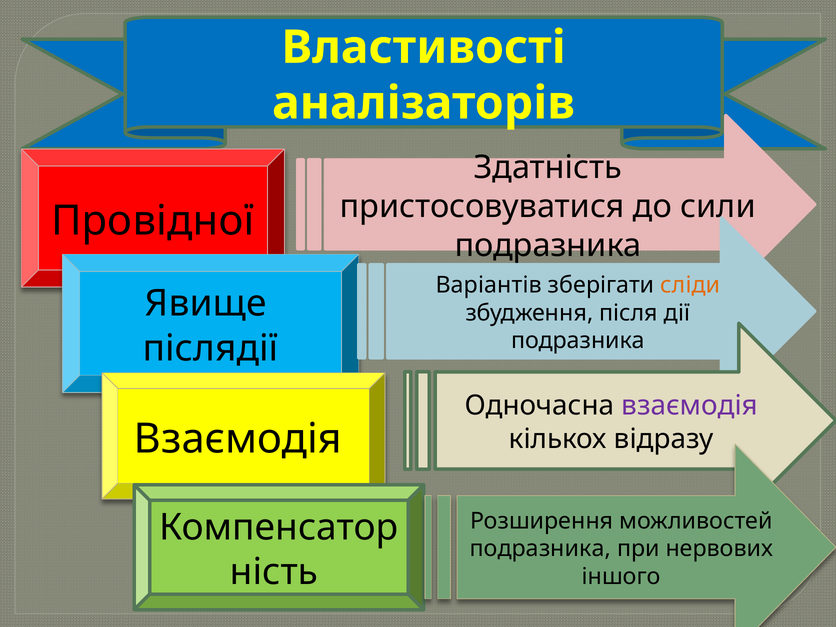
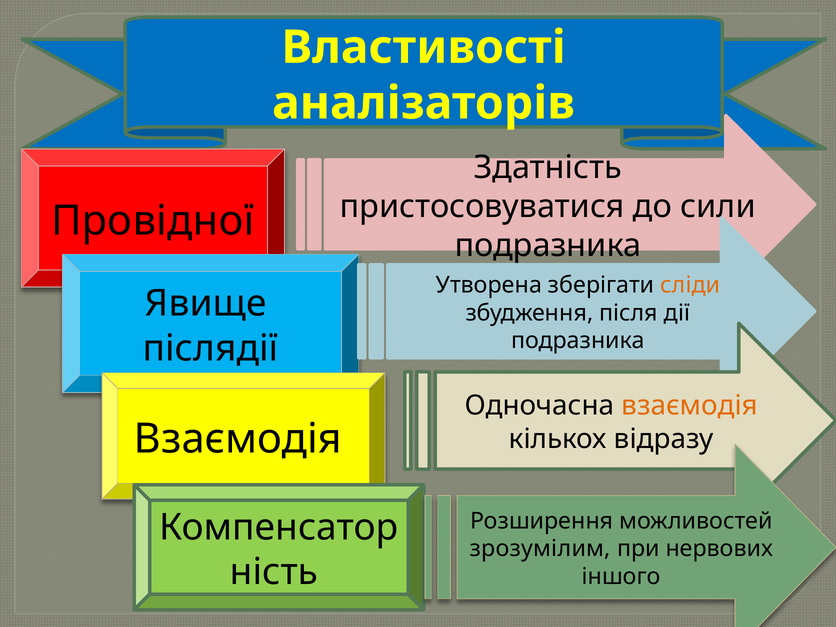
Варіантів: Варіантів -> Утворена (489, 285)
взаємодія colour: purple -> orange (690, 406)
подразника: подразника -> зрозумілим (540, 549)
